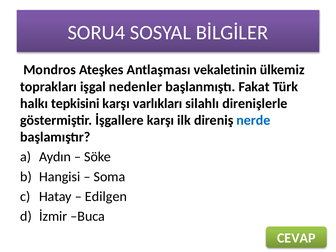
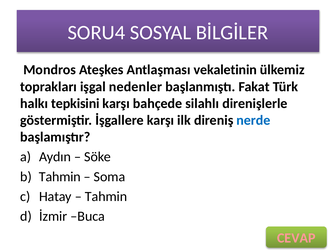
varlıkları: varlıkları -> bahçede (158, 103)
Hangisi: Hangisi -> Tahmin (60, 177)
Edilgen: Edilgen -> Tahmin (106, 196)
CEVAP colour: white -> pink (296, 238)
